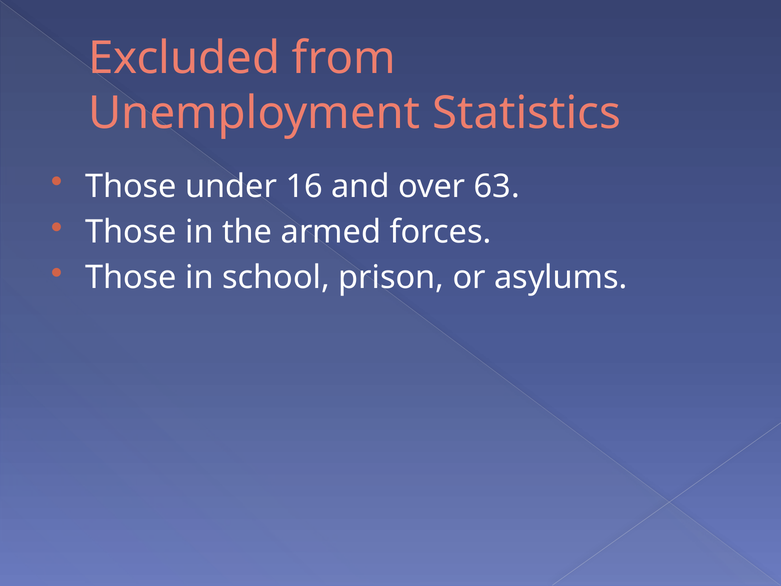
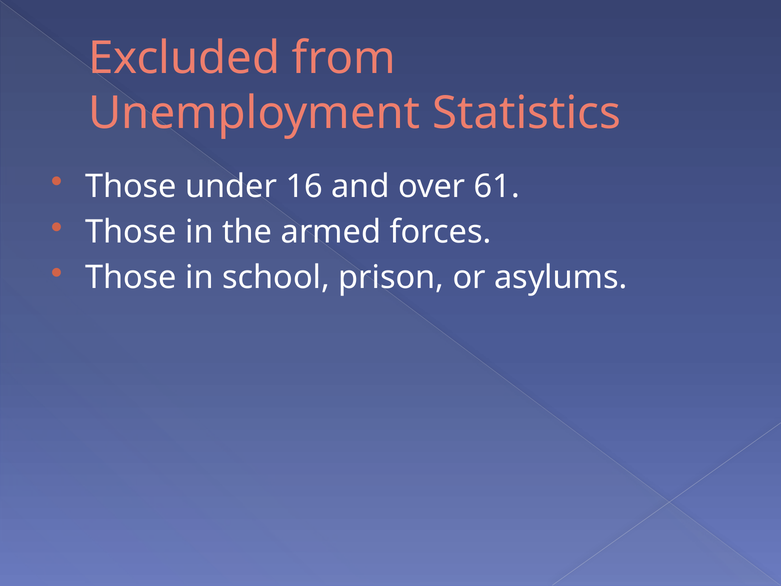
63: 63 -> 61 (497, 186)
